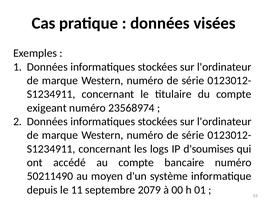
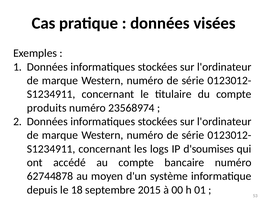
exigeant: exigeant -> produits (47, 108)
50211490: 50211490 -> 62744878 (50, 177)
11: 11 -> 18 (77, 190)
2079: 2079 -> 2015 (149, 190)
